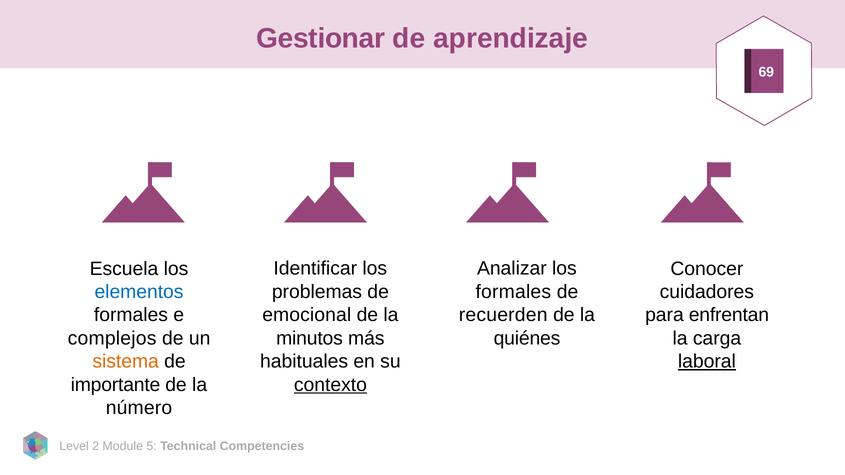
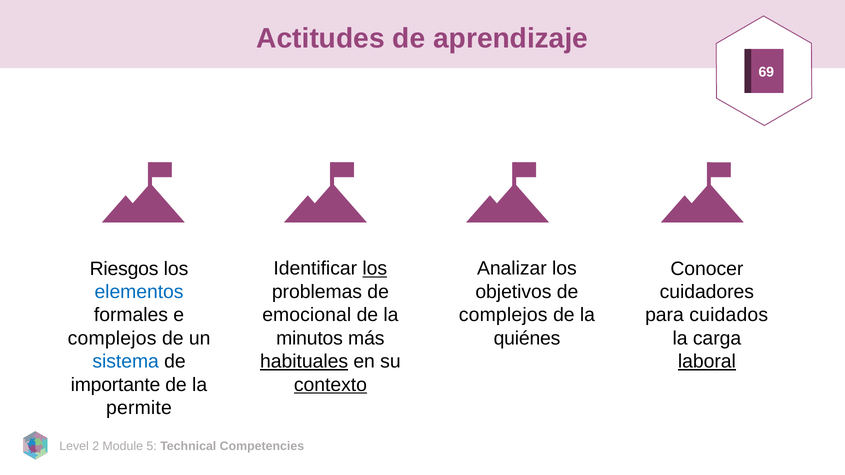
Gestionar: Gestionar -> Actitudes (321, 38)
los underline: none -> present (375, 269)
Escuela: Escuela -> Riesgos (124, 269)
formales: formales -> objetivos (513, 292)
recuerden: recuerden -> complejos (503, 315)
enfrentan: enfrentan -> cuidados (729, 315)
sistema colour: orange -> blue (126, 362)
habituales underline: none -> present (304, 362)
número: número -> permite (139, 408)
